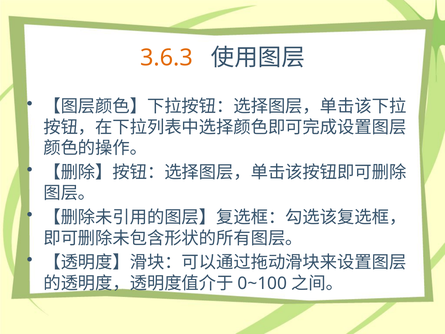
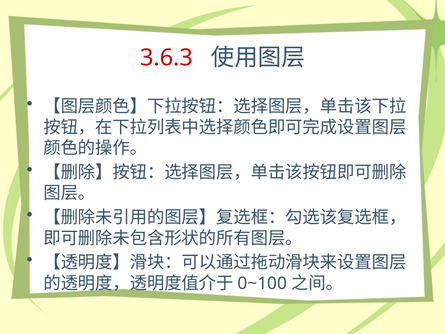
3.6.3 colour: orange -> red (167, 58)
